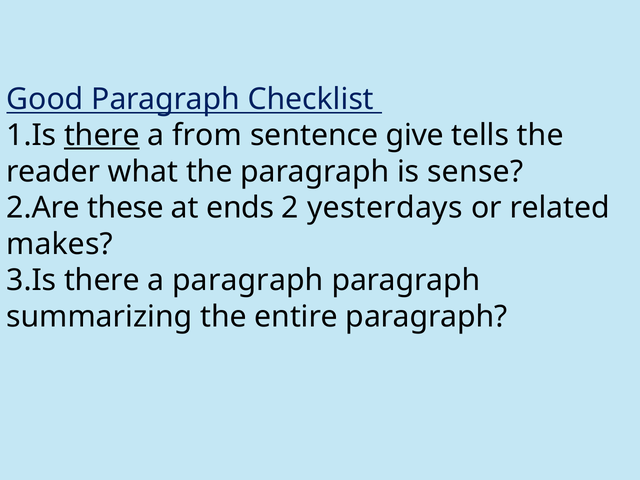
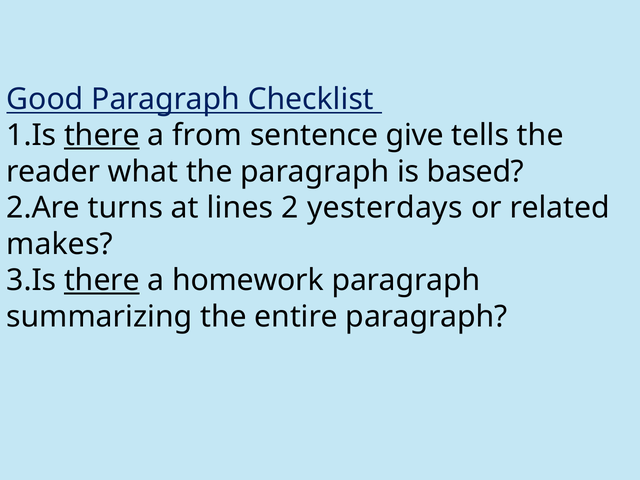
sense: sense -> based (475, 172)
these: these -> turns (125, 208)
ends: ends -> lines (240, 208)
there underline: none -> present (102, 280)
a paragraph: paragraph -> homework (248, 280)
